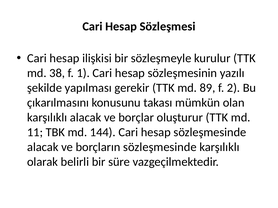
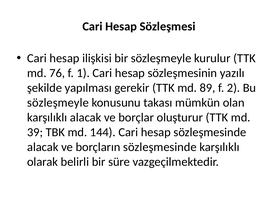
38: 38 -> 76 (57, 73)
çıkarılmasını: çıkarılmasını -> sözleşmeyle (58, 103)
11: 11 -> 39 (35, 132)
